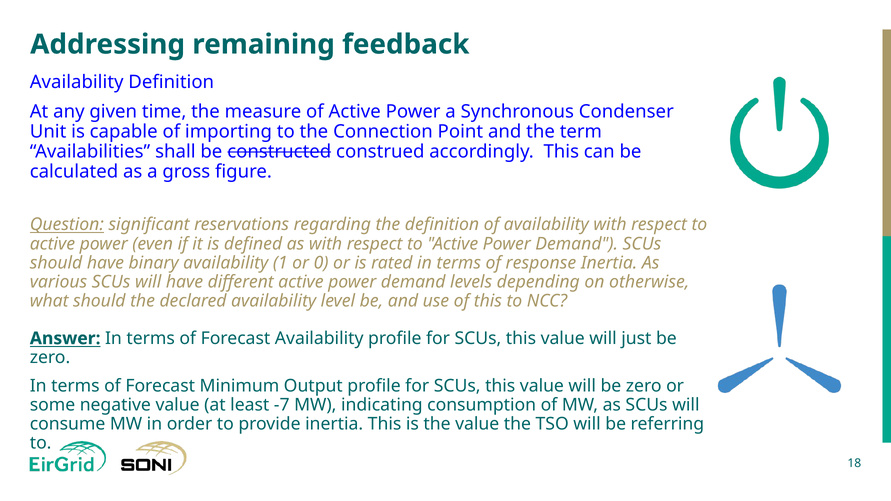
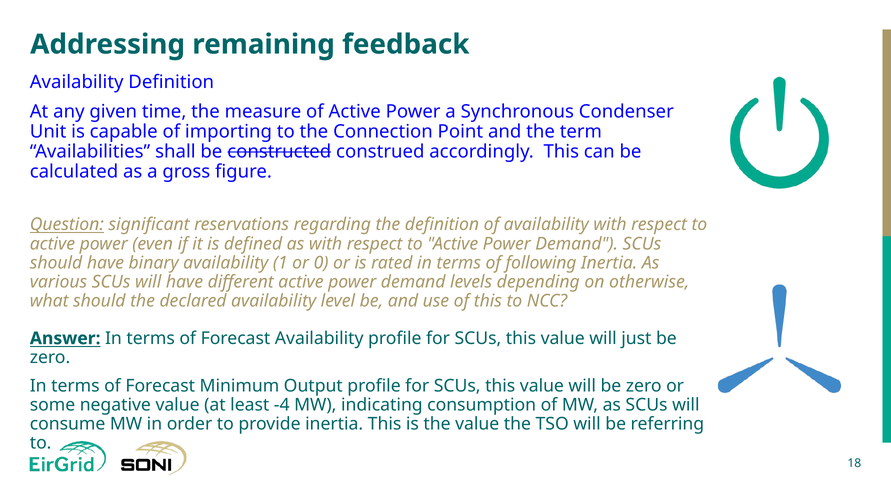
response: response -> following (541, 263)
-7: -7 -> -4 (282, 405)
